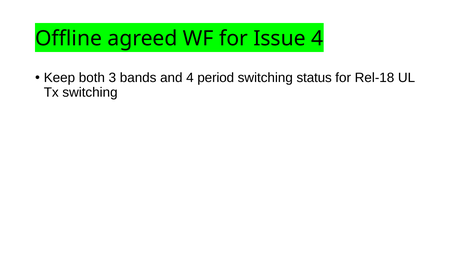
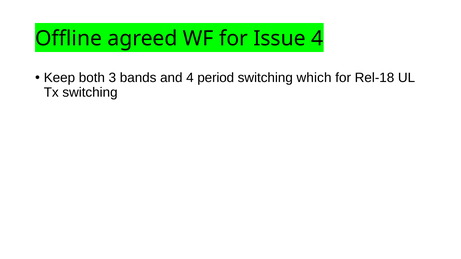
status: status -> which (314, 78)
